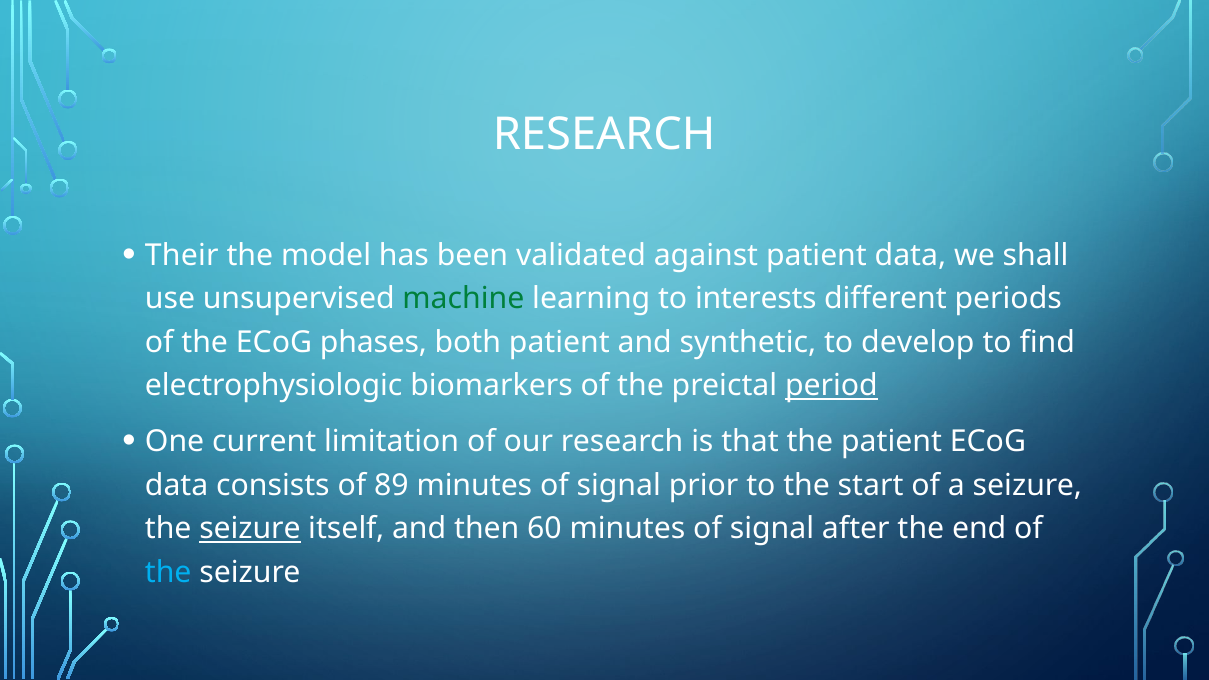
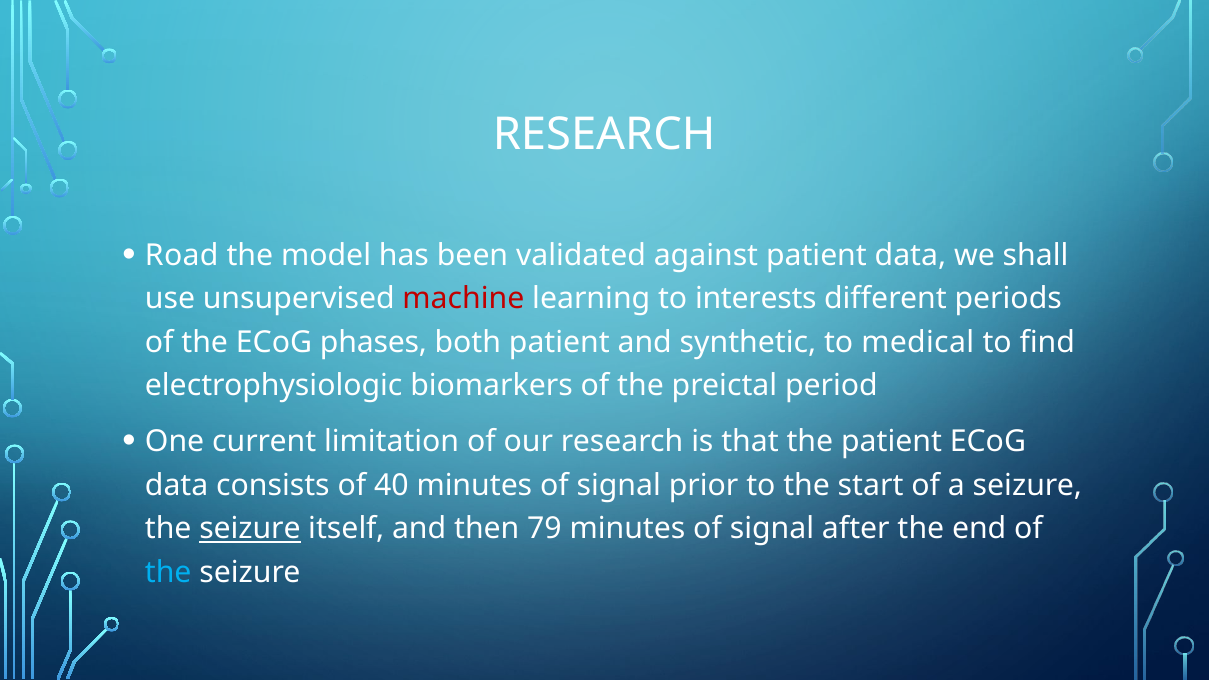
Their: Their -> Road (182, 255)
machine colour: green -> red (463, 299)
develop: develop -> medical (918, 342)
period underline: present -> none (831, 386)
89: 89 -> 40 (391, 485)
60: 60 -> 79 (545, 529)
